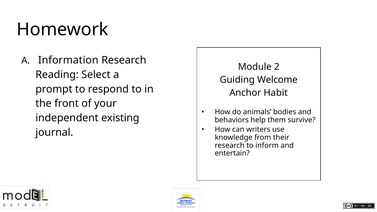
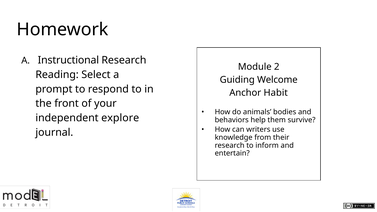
Information: Information -> Instructional (68, 60)
existing: existing -> explore (120, 118)
